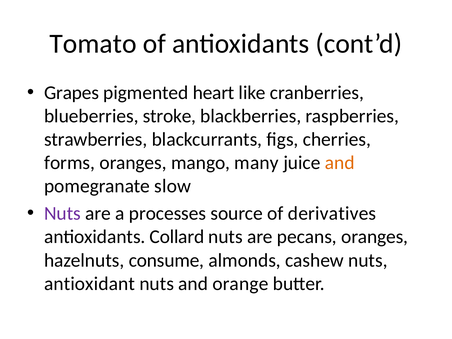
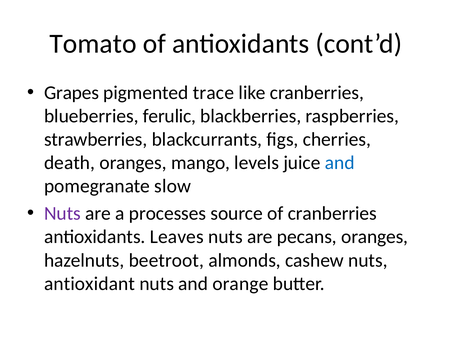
heart: heart -> trace (213, 93)
stroke: stroke -> ferulic (169, 116)
forms: forms -> death (70, 163)
many: many -> levels (257, 163)
and colour: orange -> blue (340, 163)
of derivatives: derivatives -> cranberries (332, 214)
Collard: Collard -> Leaves (177, 237)
consume: consume -> beetroot (166, 260)
